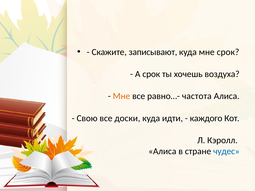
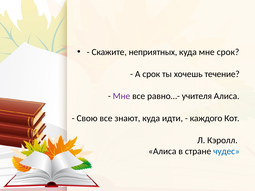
записывают: записывают -> неприятных (153, 52)
воздуха: воздуха -> течение (222, 74)
Мне colour: orange -> purple (121, 96)
частота: частота -> учителя (197, 96)
доски: доски -> знают (127, 118)
